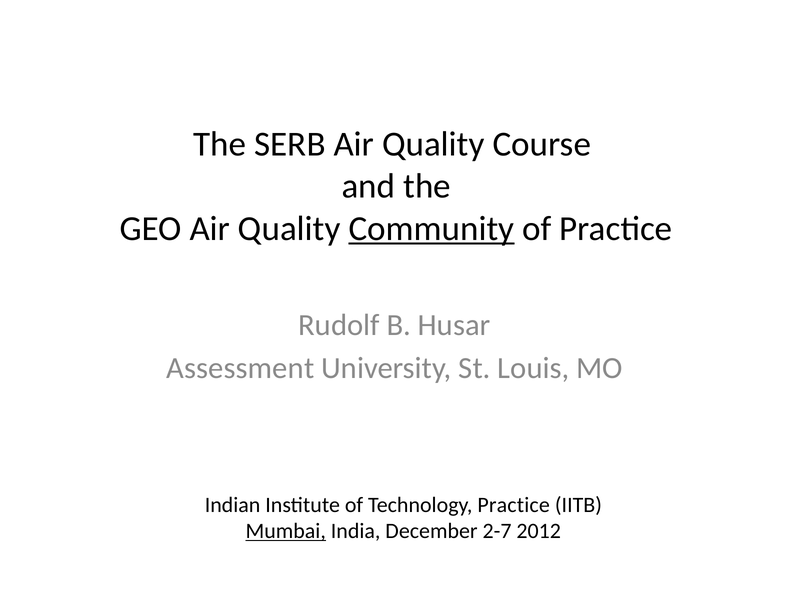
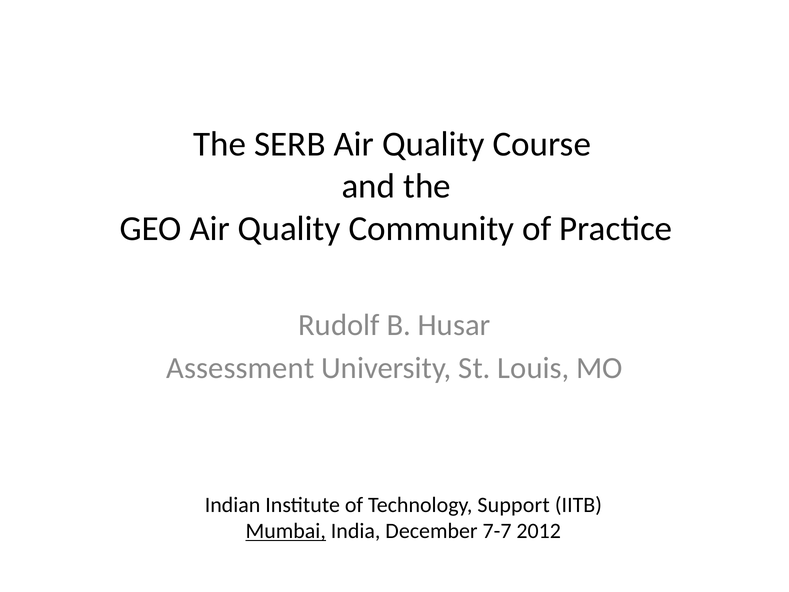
Community underline: present -> none (431, 228)
Technology Practice: Practice -> Support (514, 505)
2-7: 2-7 -> 7-7 (497, 531)
